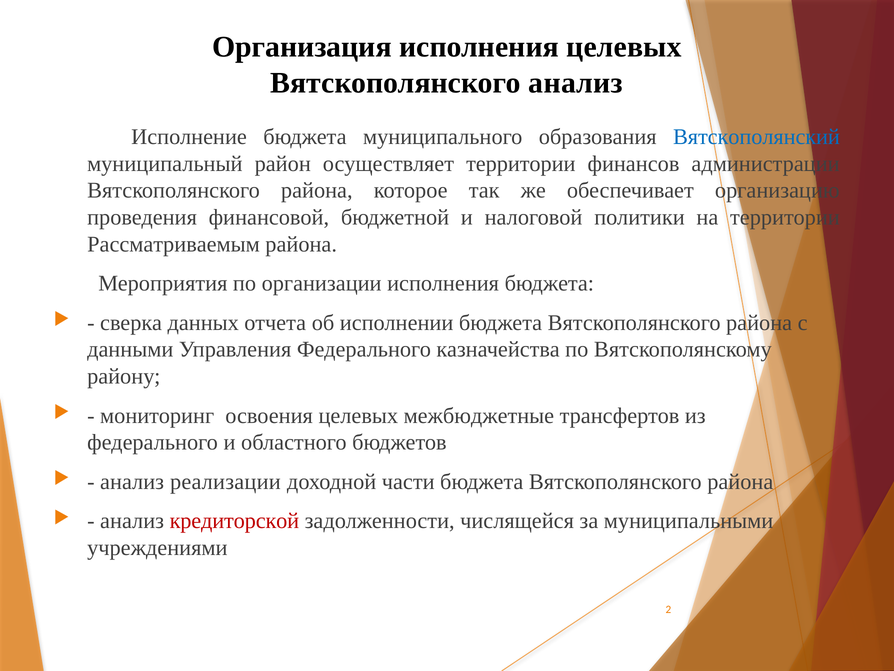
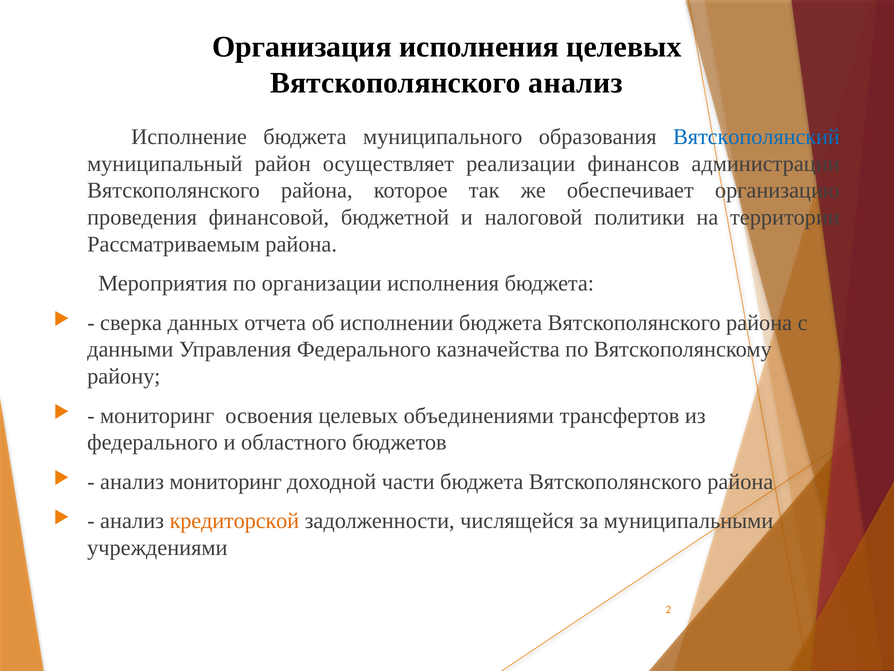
осуществляет территории: территории -> реализации (521, 164)
межбюджетные: межбюджетные -> объединениями (479, 415)
анализ реализации: реализации -> мониторинг (226, 481)
кредиторской colour: red -> orange (234, 521)
